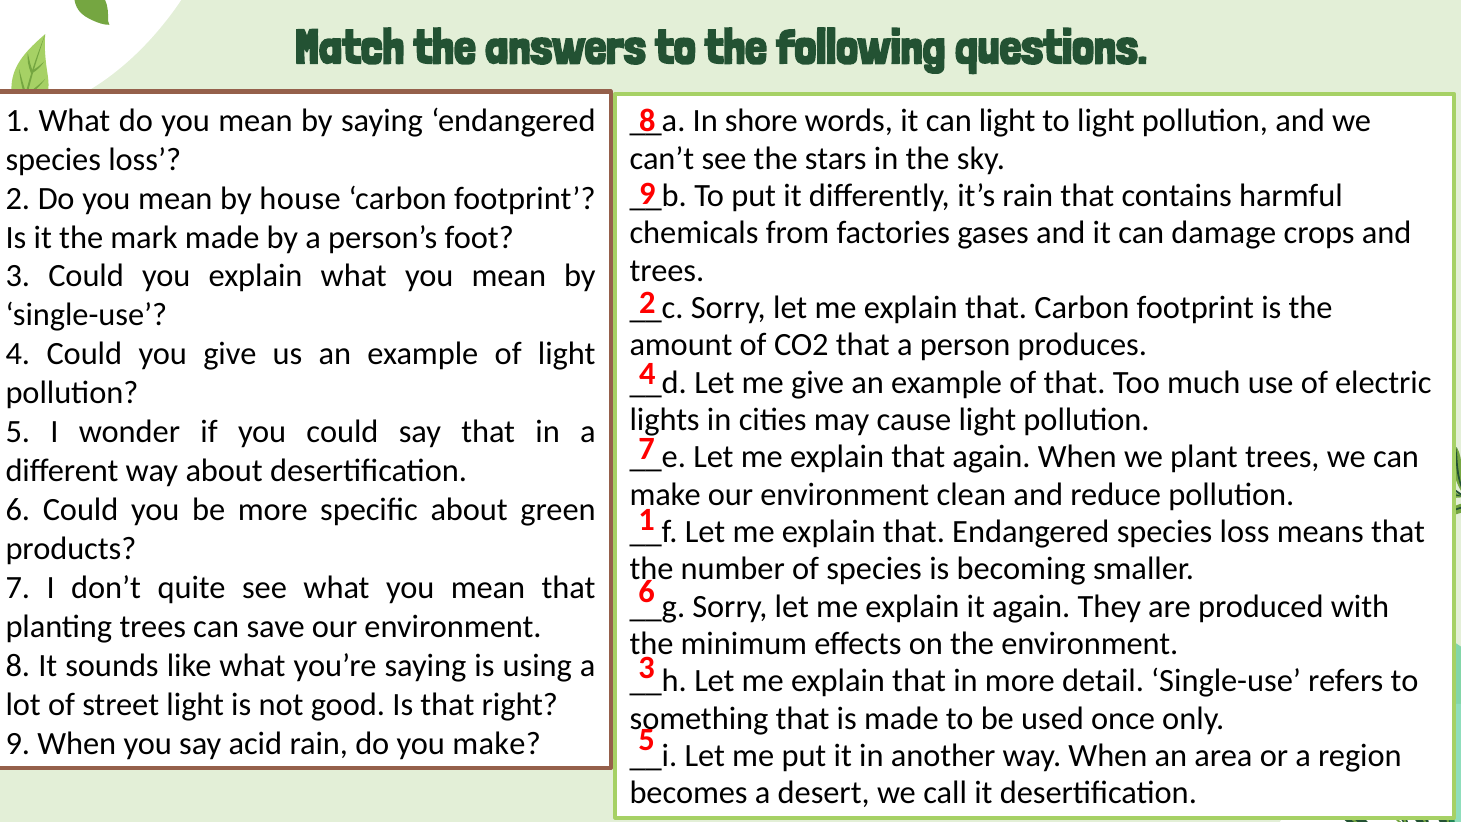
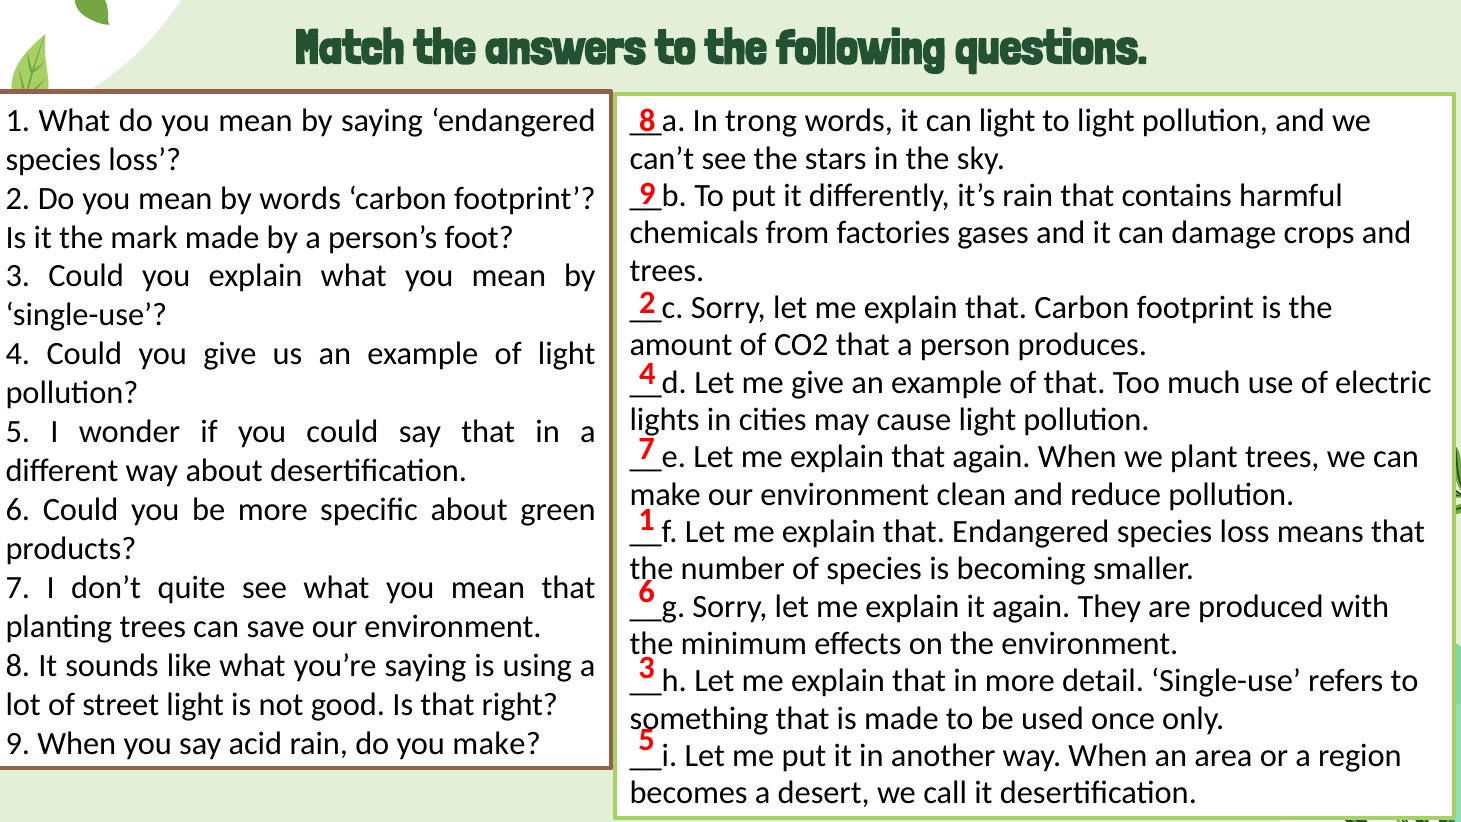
shore: shore -> trong (761, 121)
by house: house -> words (300, 198)
